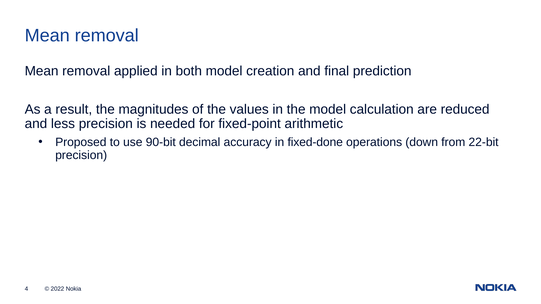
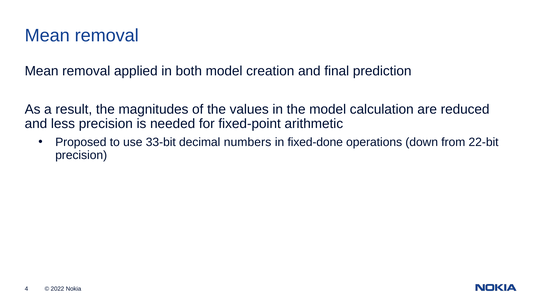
90-bit: 90-bit -> 33-bit (161, 142)
accuracy: accuracy -> numbers (248, 142)
